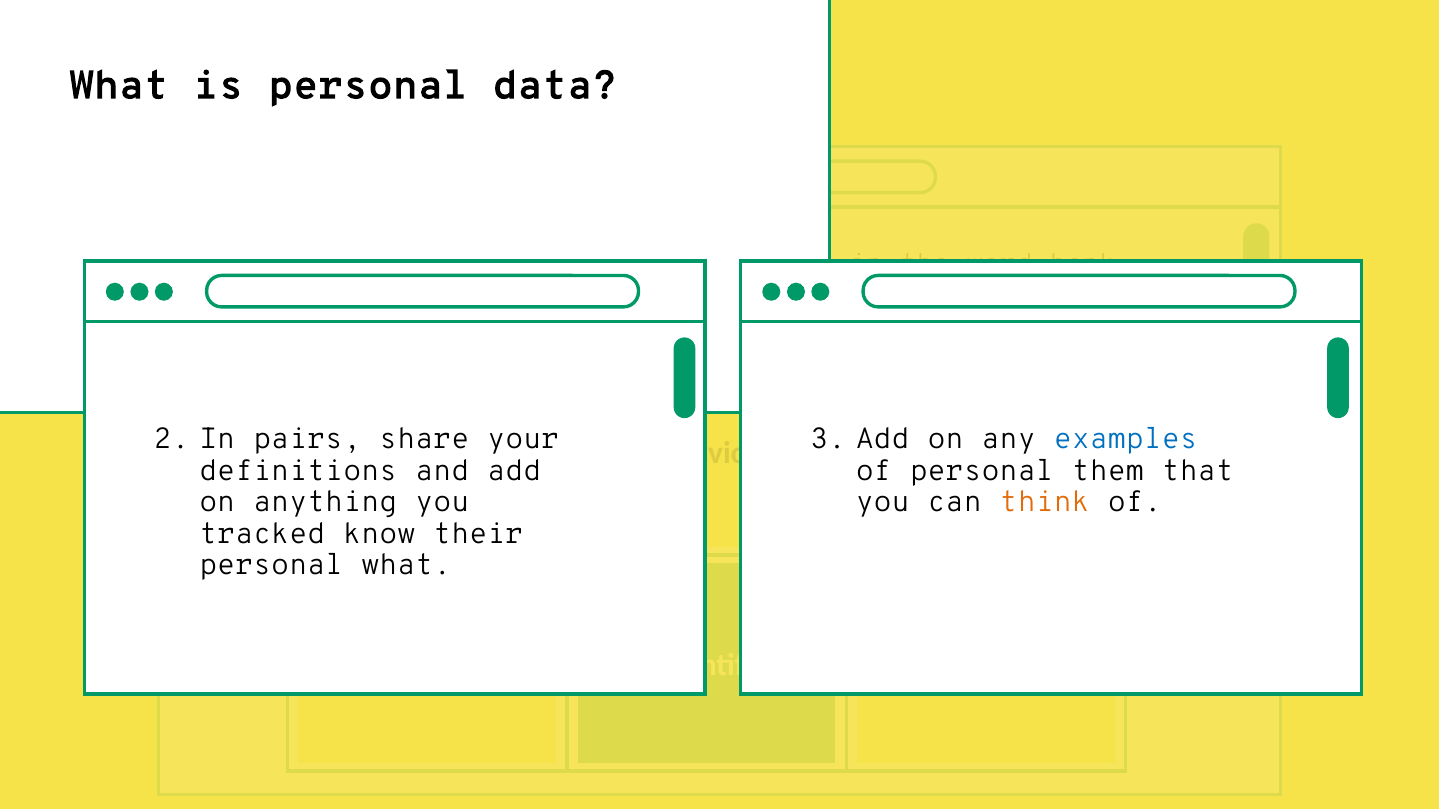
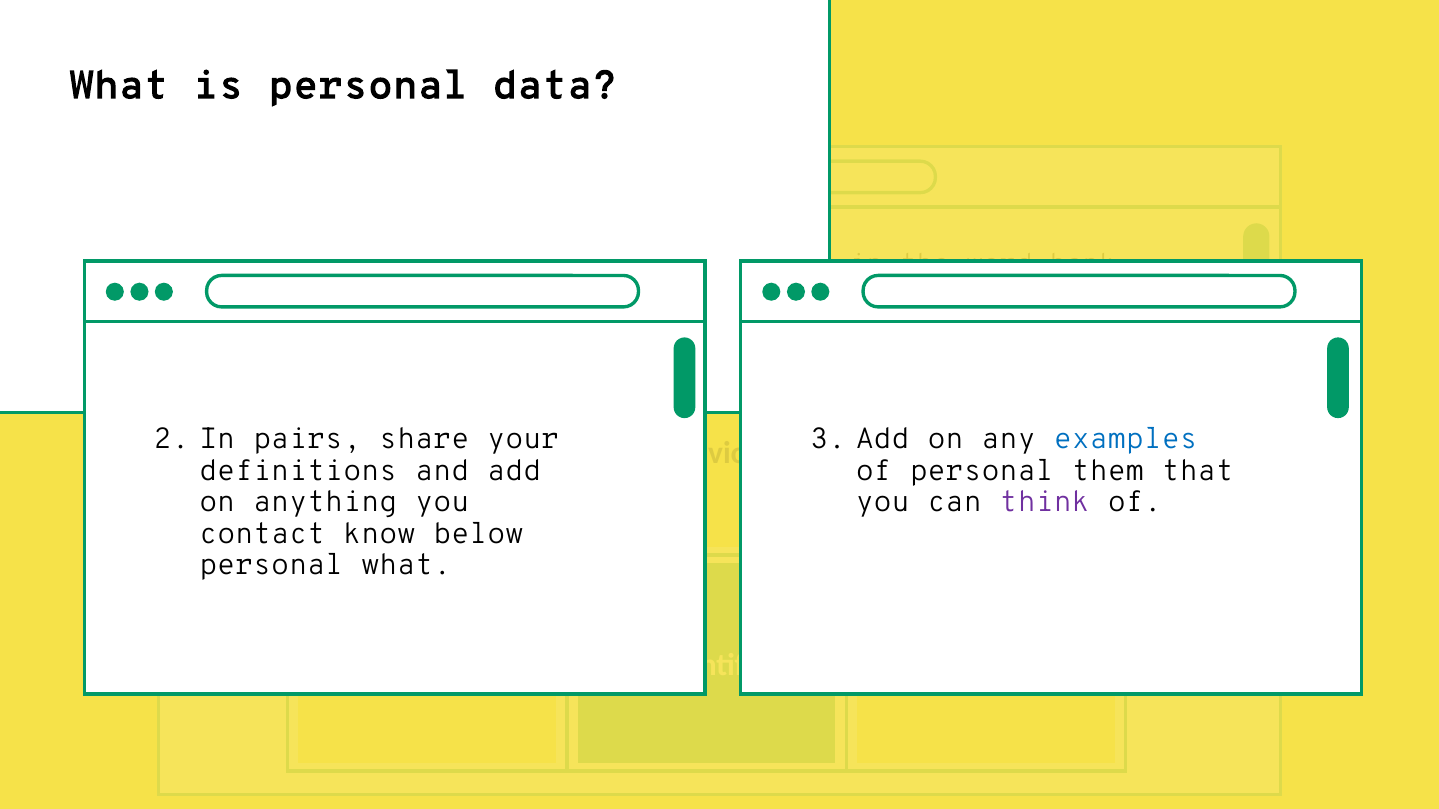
think colour: orange -> purple (1045, 502)
tracked: tracked -> contact (262, 534)
know their: their -> below (478, 534)
